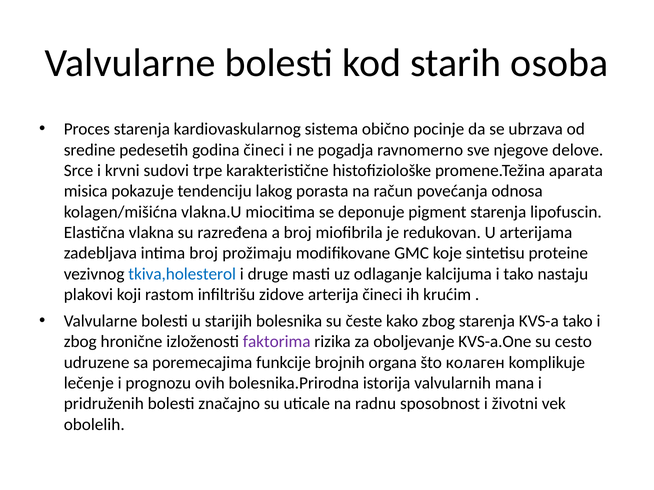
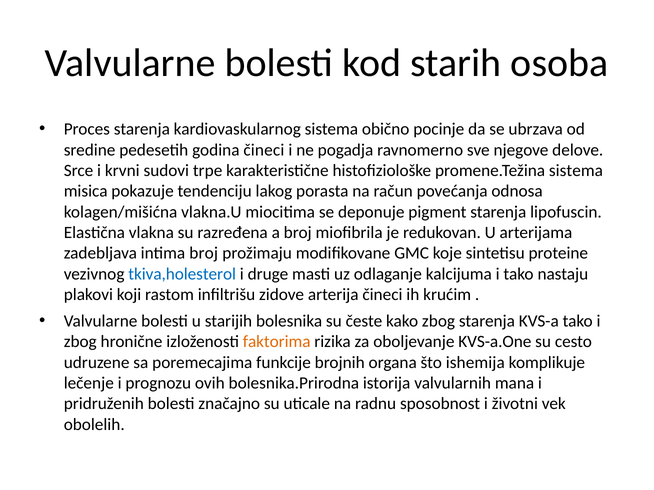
promene.Težina aparata: aparata -> sistema (576, 171)
faktorima colour: purple -> orange (277, 342)
колаген: колаген -> ishemija (475, 363)
